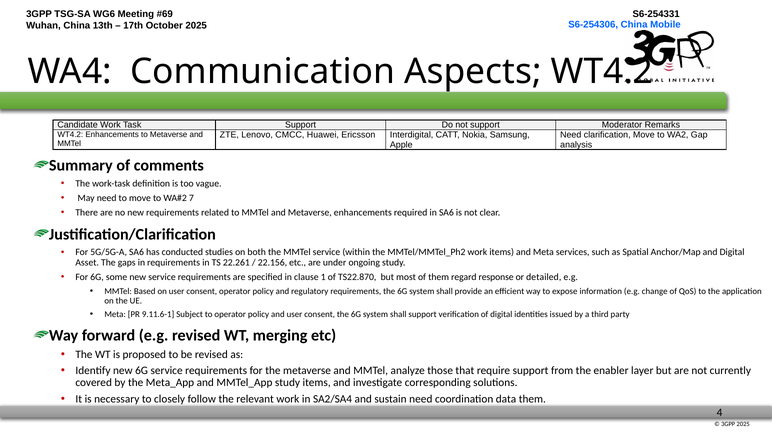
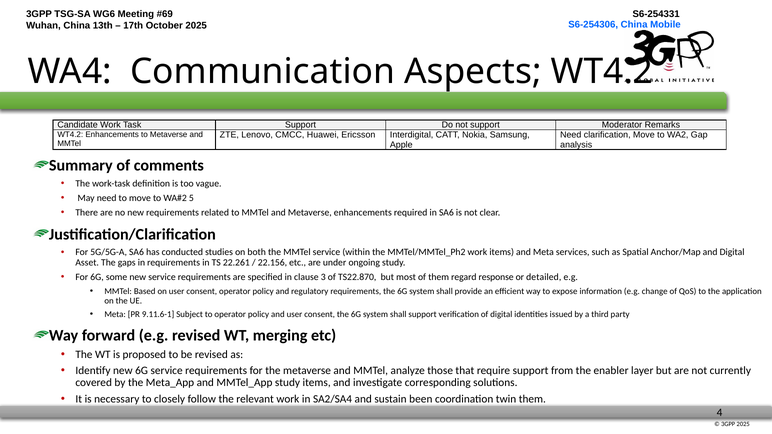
7: 7 -> 5 (191, 198)
1: 1 -> 3 (323, 277)
sustain need: need -> been (421, 399)
data: data -> twin (506, 399)
